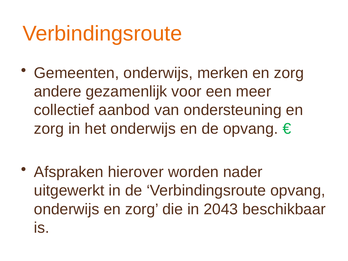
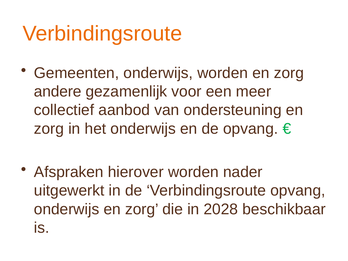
onderwijs merken: merken -> worden (223, 73)
2043: 2043 -> 2028 (221, 209)
